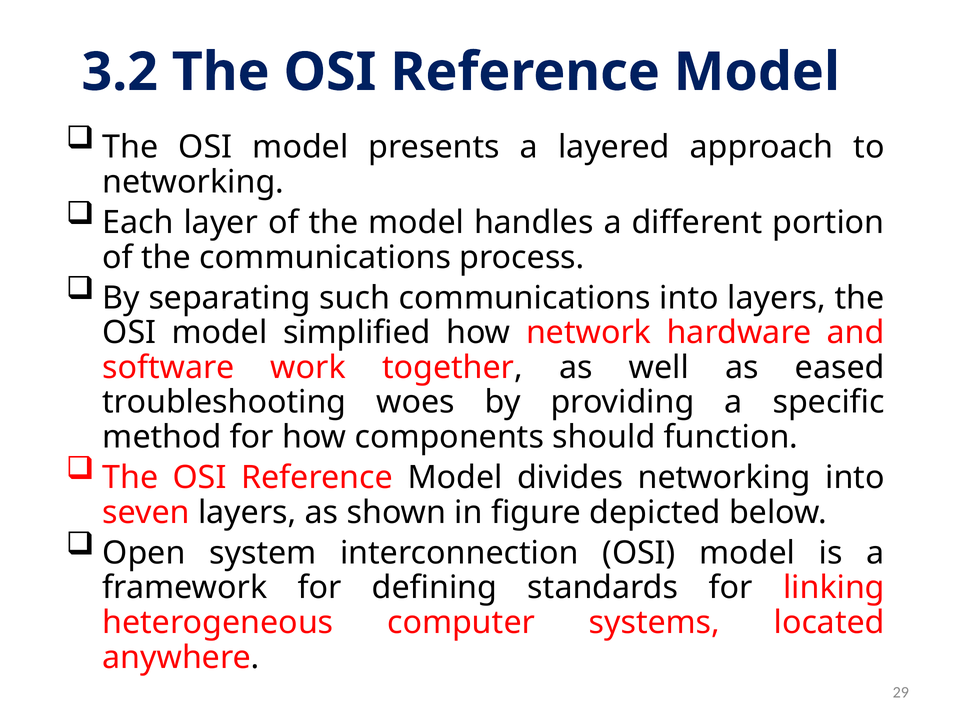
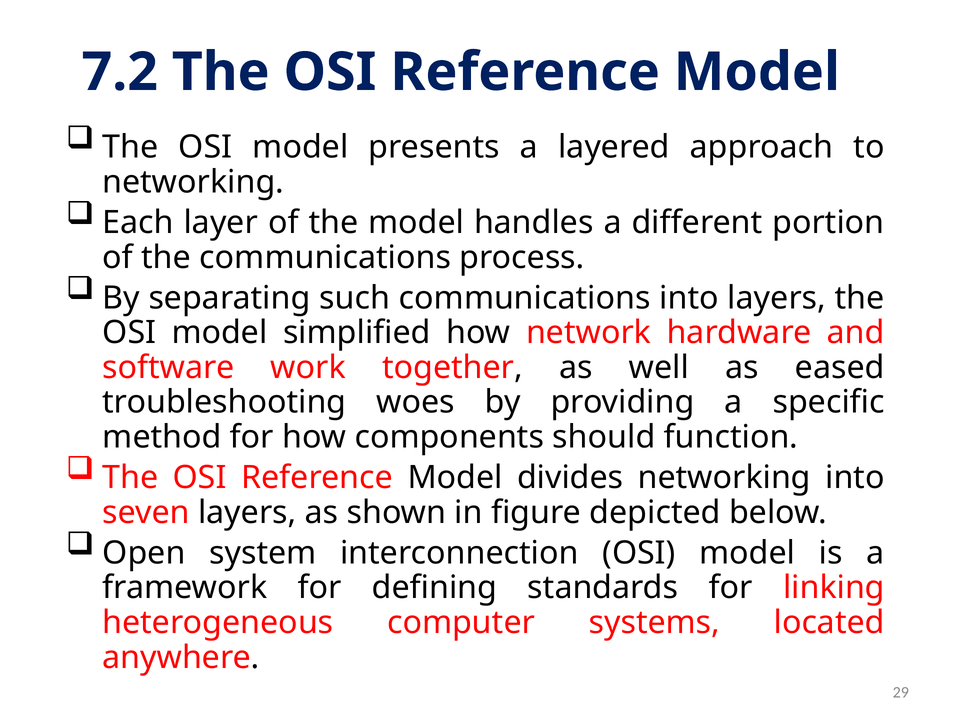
3.2: 3.2 -> 7.2 (120, 72)
